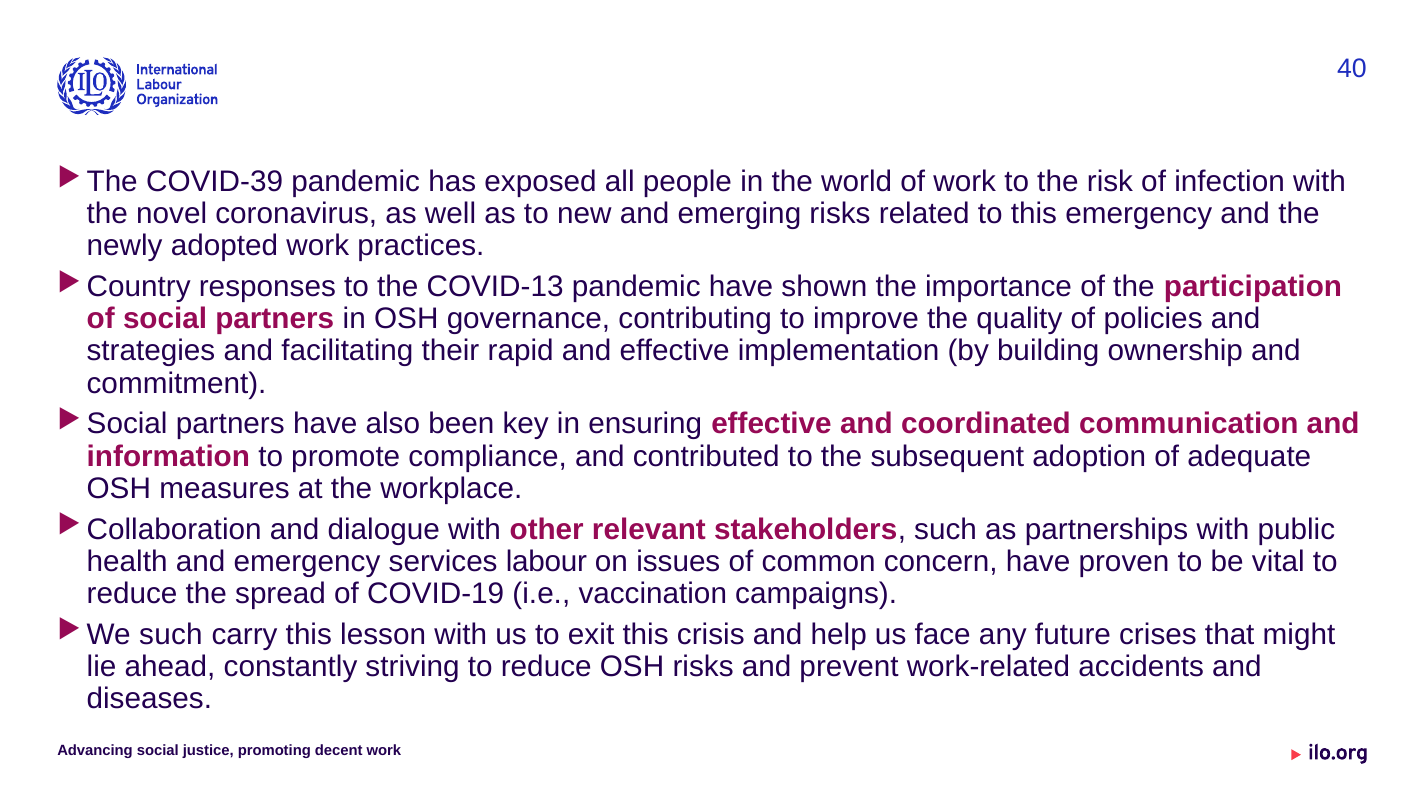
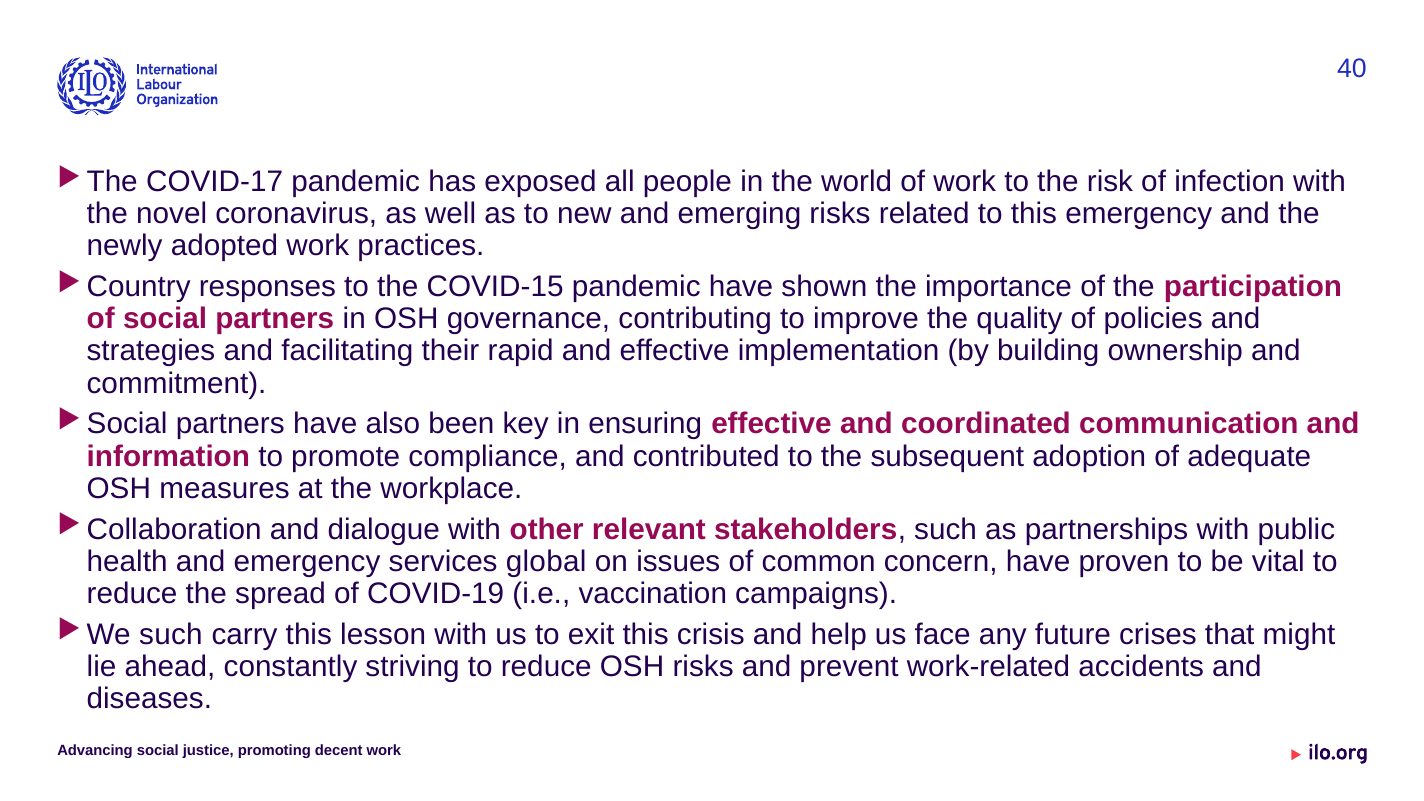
COVID-39: COVID-39 -> COVID-17 (215, 182)
COVID-13: COVID-13 -> COVID-15 (495, 287)
labour: labour -> global (546, 561)
